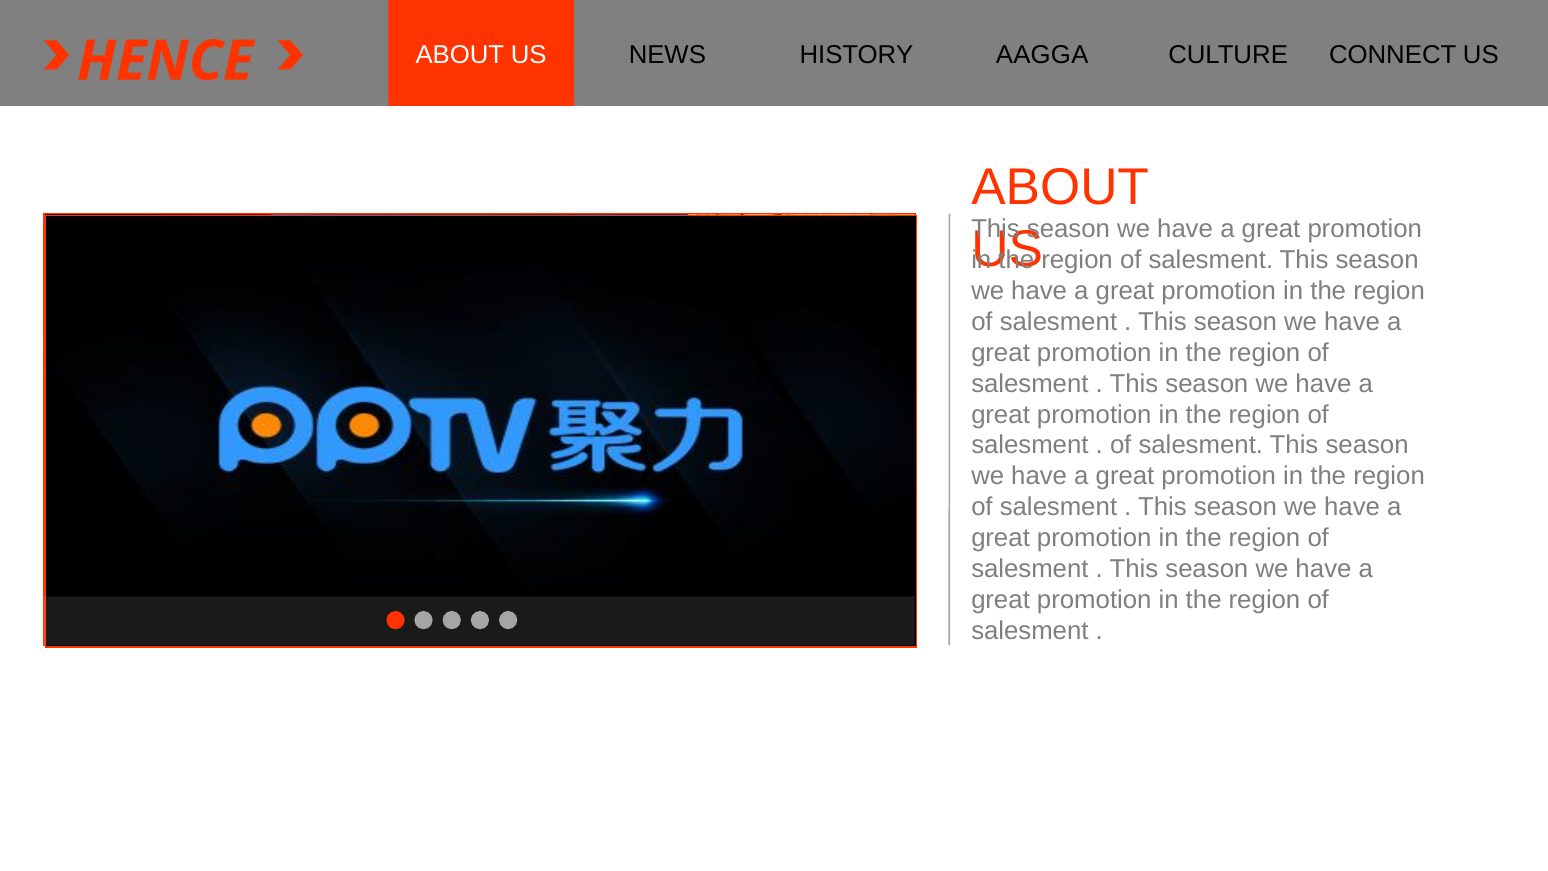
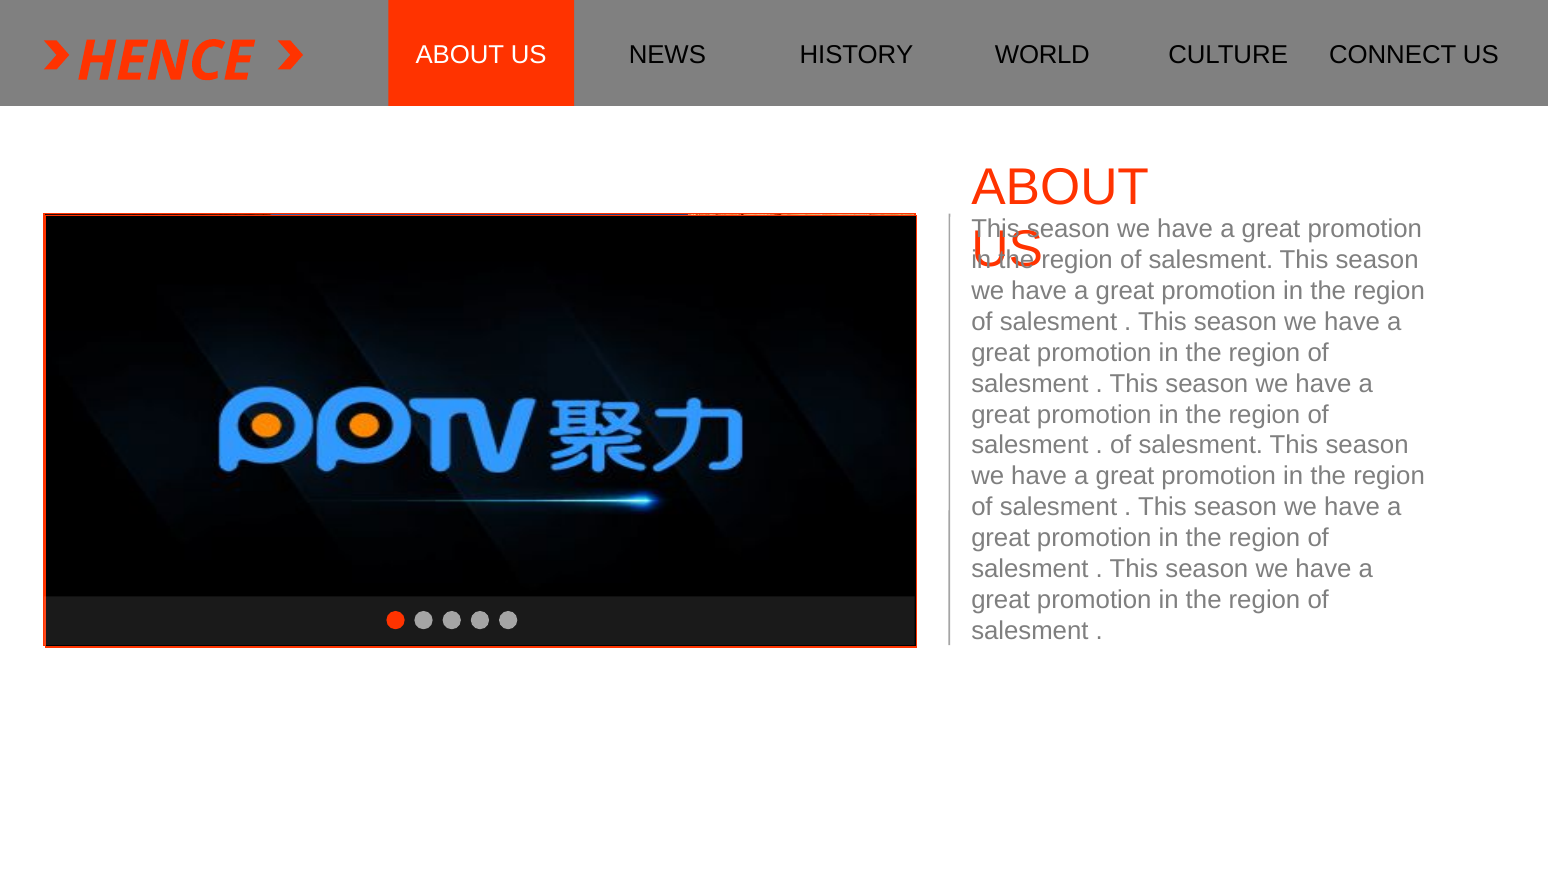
AAGGA: AAGGA -> WORLD (1042, 55)
